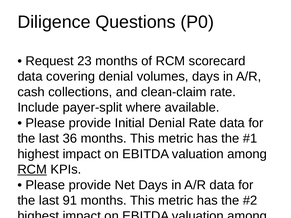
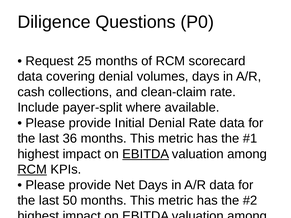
23: 23 -> 25 (84, 61)
EBITDA underline: none -> present (146, 154)
91: 91 -> 50 (70, 201)
